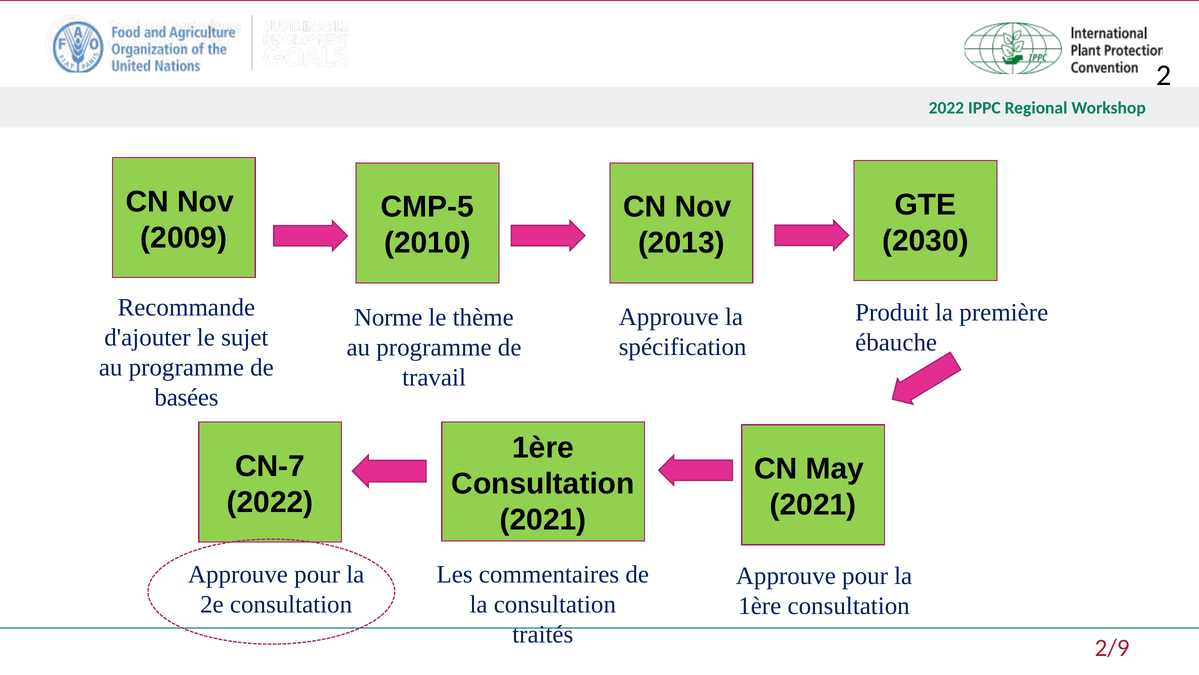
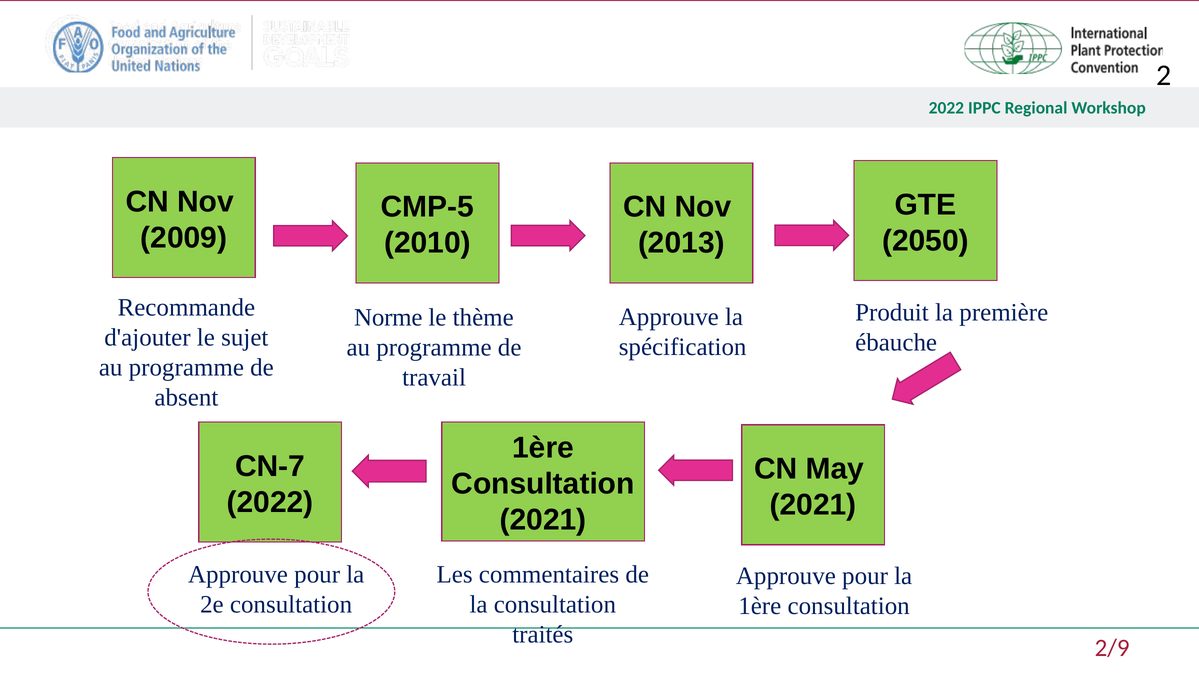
2030: 2030 -> 2050 (925, 240)
basées: basées -> absent (186, 397)
